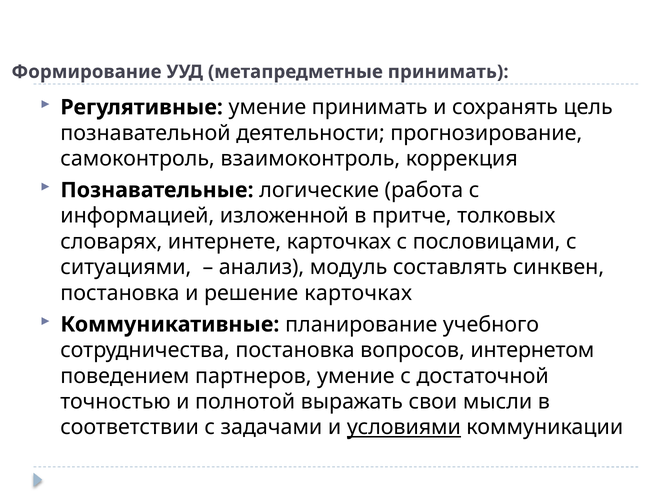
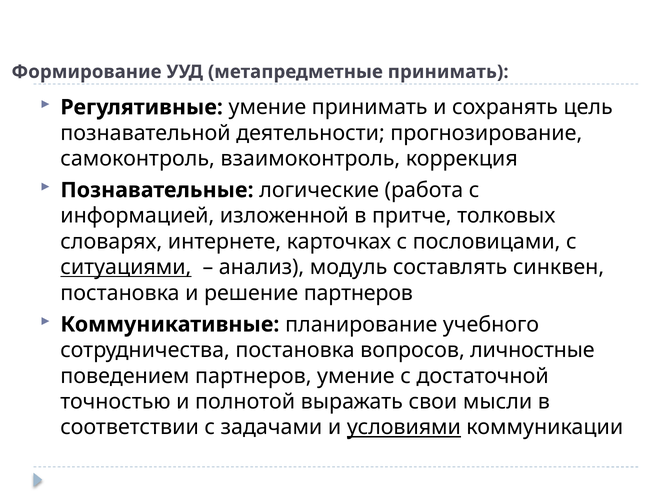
ситуациями underline: none -> present (126, 267)
решение карточках: карточках -> партнеров (358, 293)
интернетом: интернетом -> личностные (532, 350)
